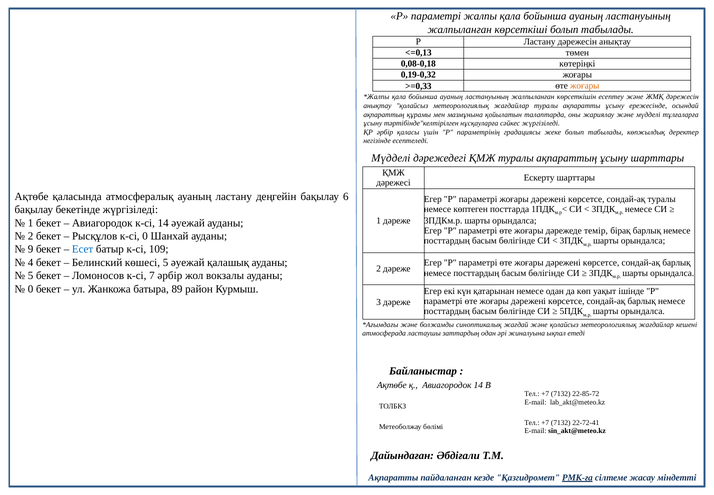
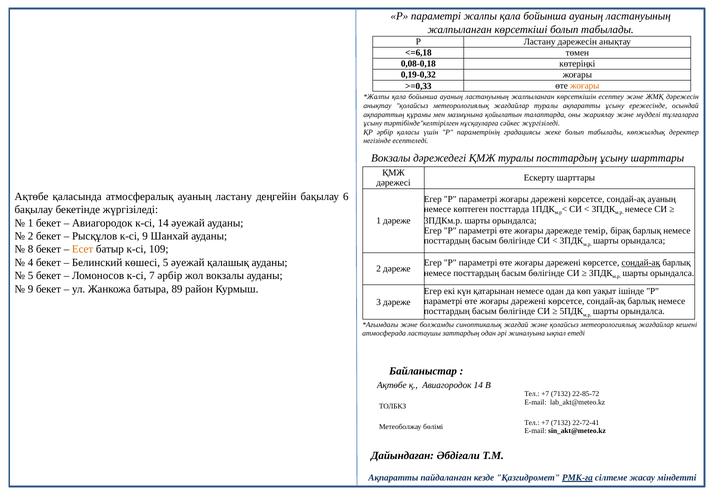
<=0,13: <=0,13 -> <=6,18 (418, 53)
Мүдделі: Мүдделі -> Вокзалы (391, 158)
туралы ақпараттың: ақпараттың -> посттардың (567, 158)
сондай-ақ туралы: туралы -> ауаның (662, 199)
к-сі 0: 0 -> 9 (145, 236)
9: 9 -> 8 (31, 249)
Есет colour: blue -> orange (83, 249)
сондай-ақ underline: none -> present (641, 263)
0: 0 -> 9 (31, 288)
